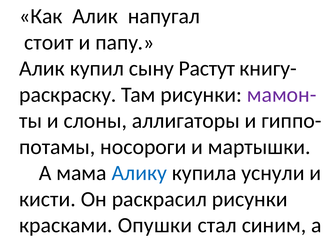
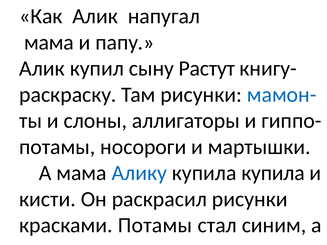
стоит: стоит -> мама (49, 42)
мамон- colour: purple -> blue (282, 95)
купила уснули: уснули -> купила (273, 173)
красками Опушки: Опушки -> Потамы (155, 225)
